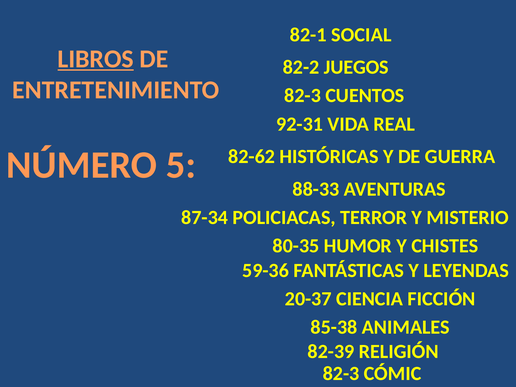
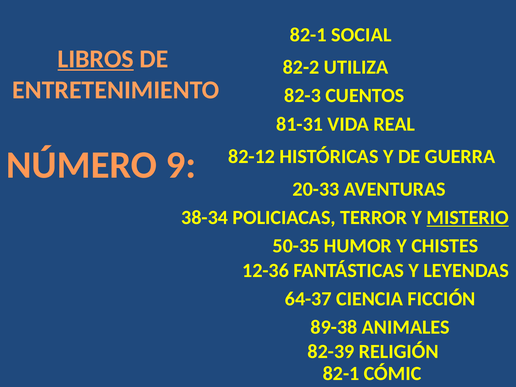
JUEGOS: JUEGOS -> UTILIZA (356, 67)
92-31: 92-31 -> 81-31 (300, 124)
82-62: 82-62 -> 82-12 (252, 157)
5: 5 -> 9 (181, 165)
88-33: 88-33 -> 20-33 (316, 189)
87-34: 87-34 -> 38-34 (205, 218)
MISTERIO underline: none -> present (468, 218)
80-35: 80-35 -> 50-35 (296, 246)
59-36: 59-36 -> 12-36 (266, 270)
20-37: 20-37 -> 64-37 (308, 299)
85-38: 85-38 -> 89-38 (334, 327)
82-3: 82-3 -> 82-1 (341, 373)
